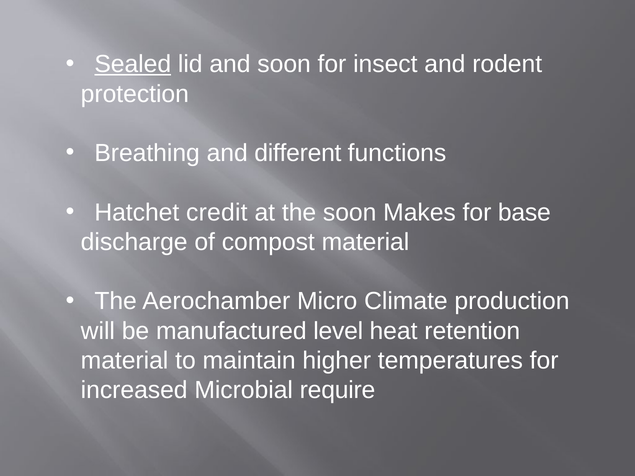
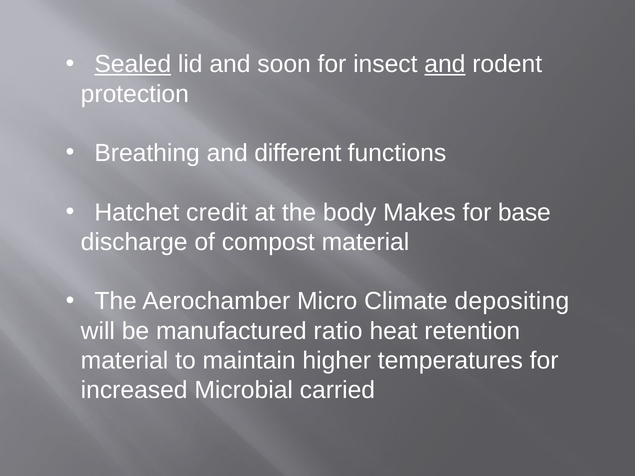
and underline: none -> present (445, 64)
the soon: soon -> body (350, 213)
production: production -> depositing (512, 301)
level: level -> ratio (338, 331)
require: require -> carried (337, 390)
